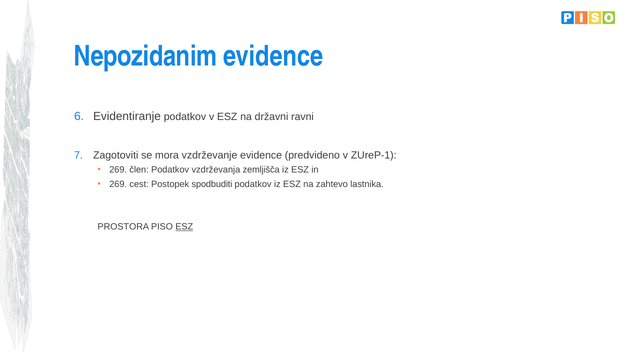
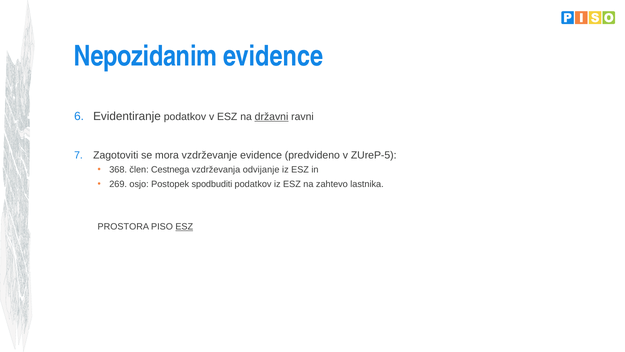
državni underline: none -> present (272, 117)
ZUreP-1: ZUreP-1 -> ZUreP-5 (374, 155)
269: 269 -> 368 (118, 170)
člen Podatkov: Podatkov -> Cestnega (170, 170)
zemljišča: zemljišča -> odvijanje (261, 170)
cest: cest -> osjo (139, 184)
